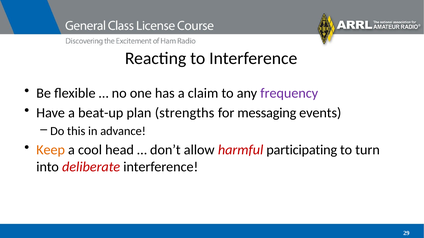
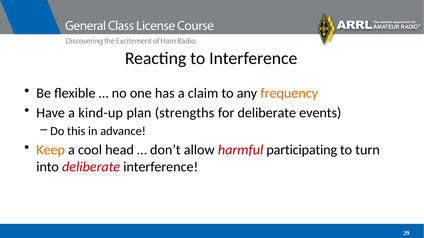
frequency colour: purple -> orange (289, 93)
beat-up: beat-up -> kind-up (101, 113)
for messaging: messaging -> deliberate (267, 113)
